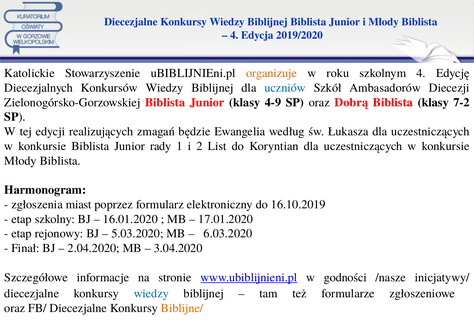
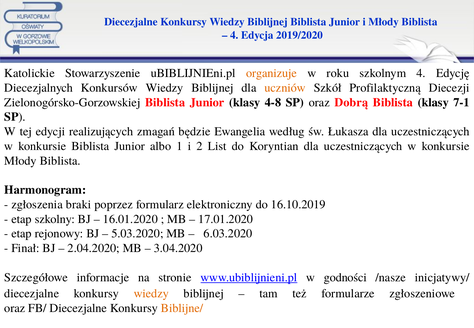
uczniów colour: blue -> orange (285, 88)
Ambasadorów: Ambasadorów -> Profilaktyczną (385, 88)
4-9: 4-9 -> 4-8 (273, 102)
7-2: 7-2 -> 7-1 (462, 102)
rady: rady -> albo (161, 146)
miast: miast -> braki (79, 205)
wiedzy colour: blue -> orange (151, 294)
